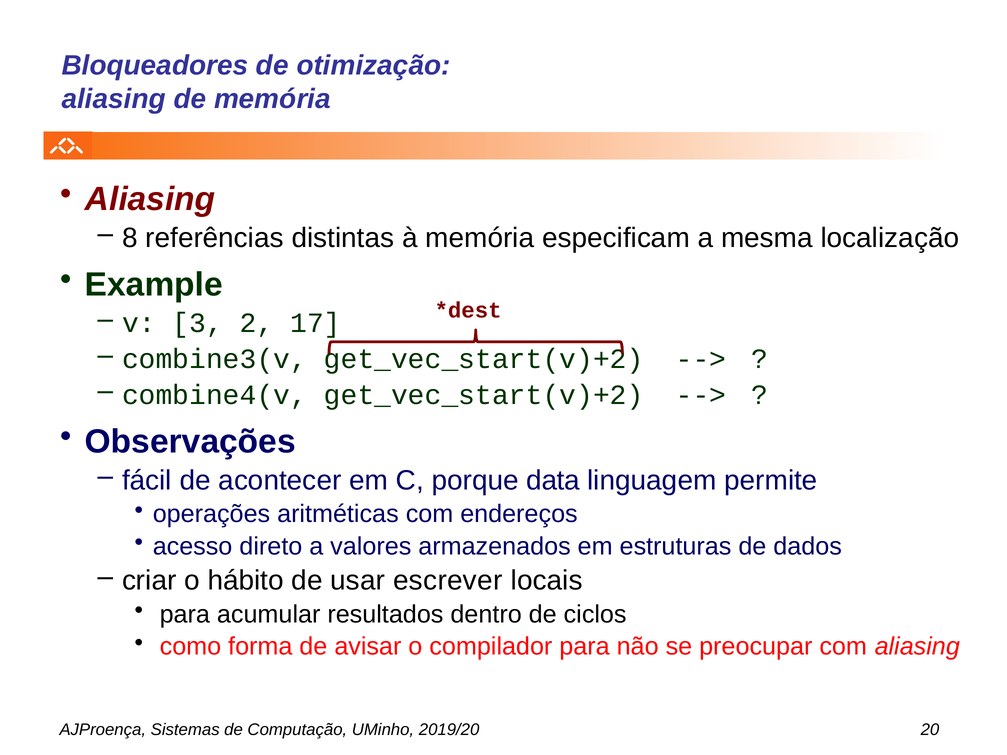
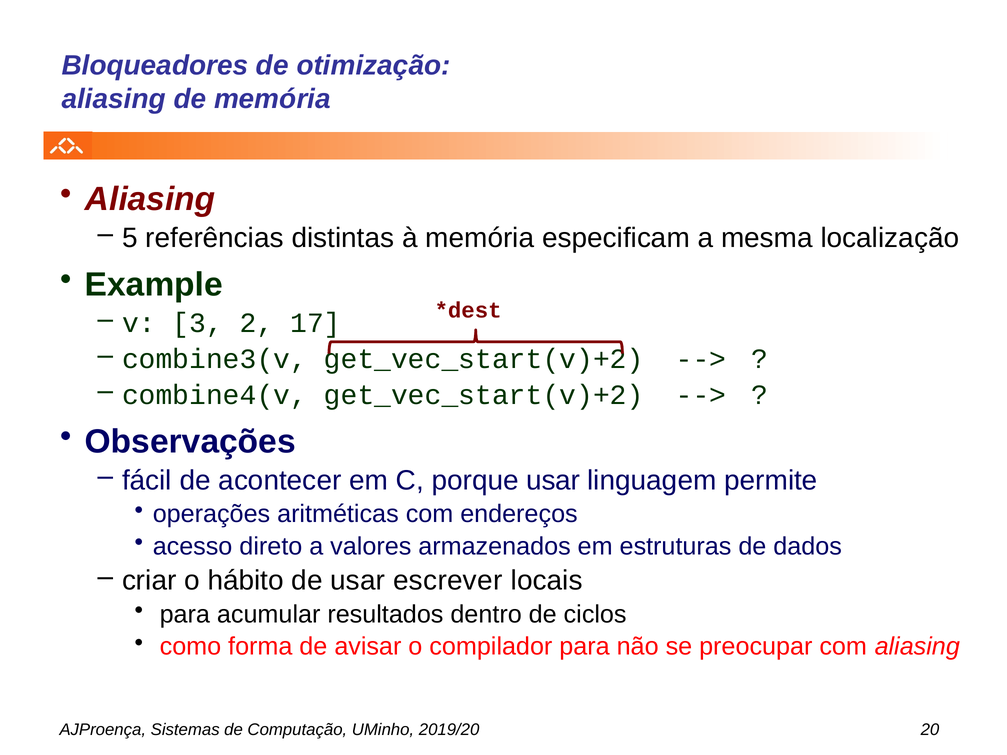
8: 8 -> 5 (130, 238)
porque data: data -> usar (553, 480)
